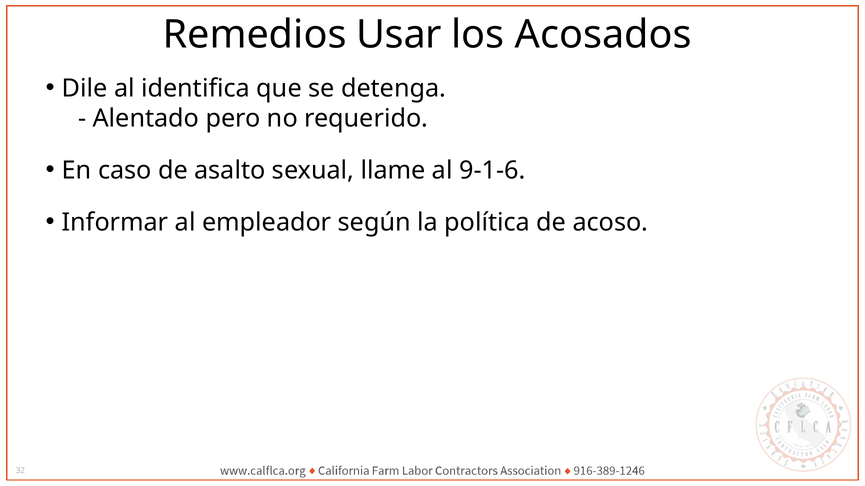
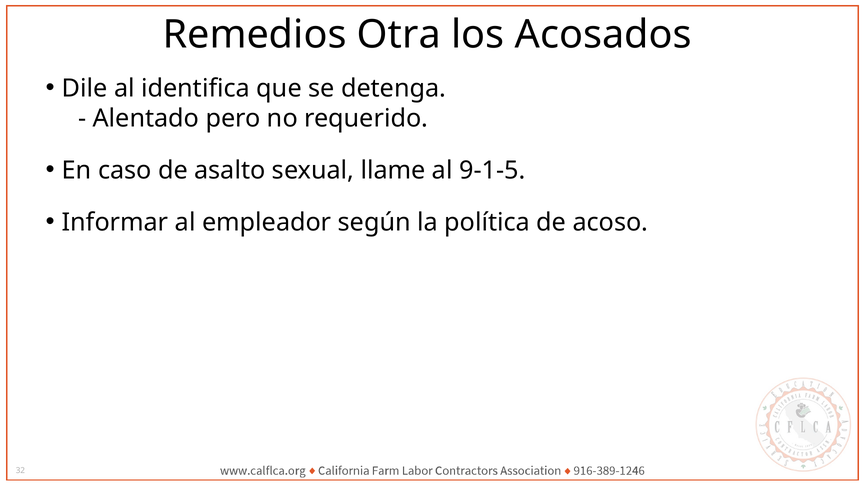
Usar: Usar -> Otra (399, 35)
9-1-6: 9-1-6 -> 9-1-5 (492, 171)
